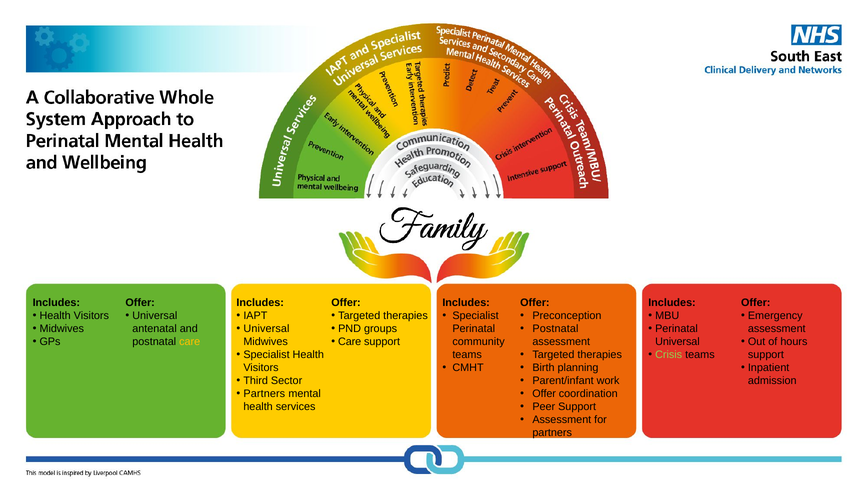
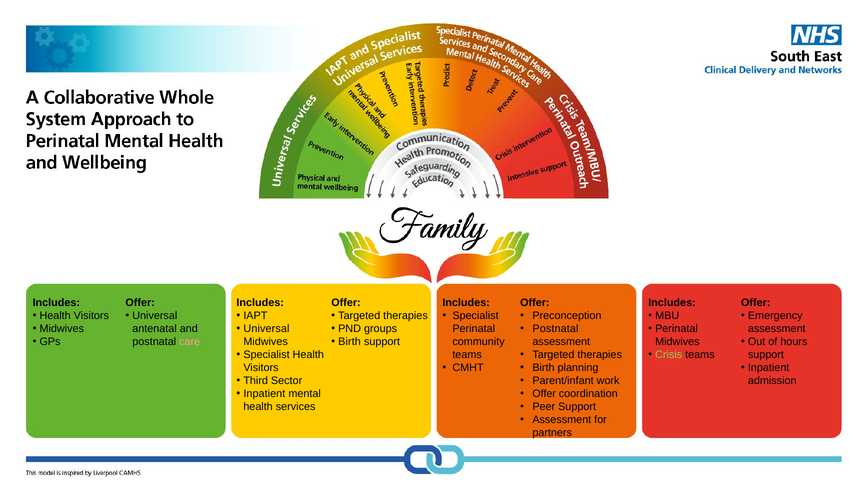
Care: Care -> Birth (350, 341)
care colour: yellow -> pink (190, 341)
Universal: Universal -> Midwives (677, 341)
Partners: Partners -> Inpatient (264, 393)
